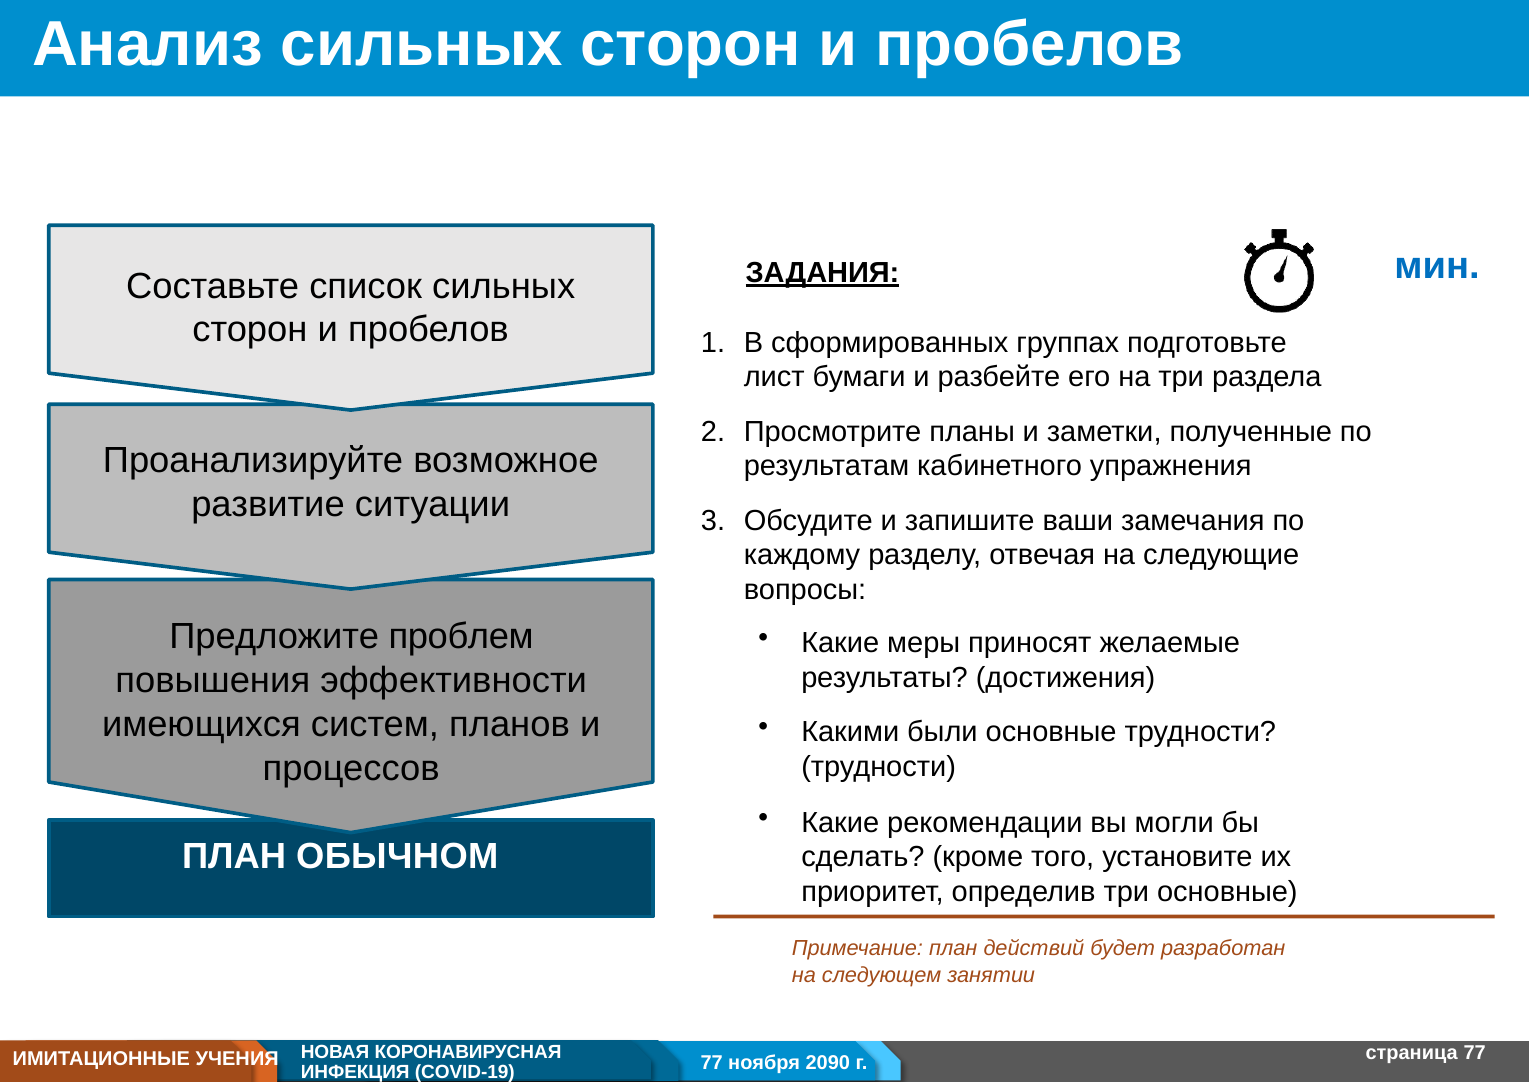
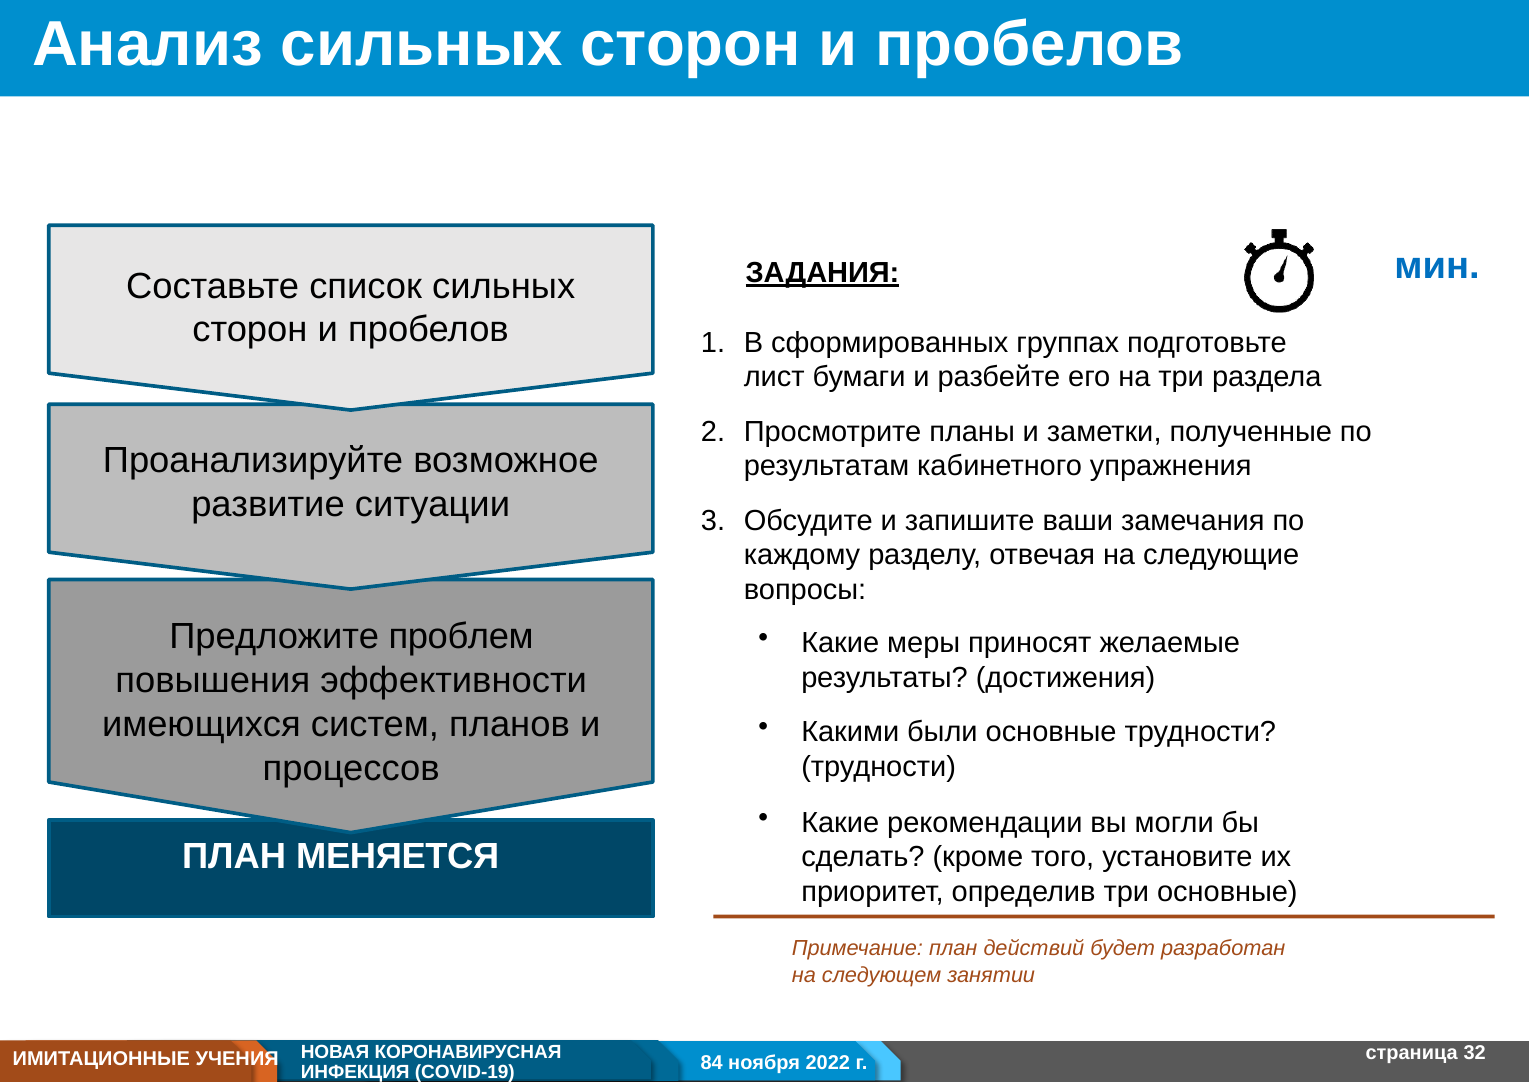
ОБЫЧНОМ: ОБЫЧНОМ -> МЕНЯЕТСЯ (398, 856)
страница 77: 77 -> 32 (1475, 1053)
COVID-19 77: 77 -> 84 (712, 1063)
2090: 2090 -> 2022 (828, 1063)
